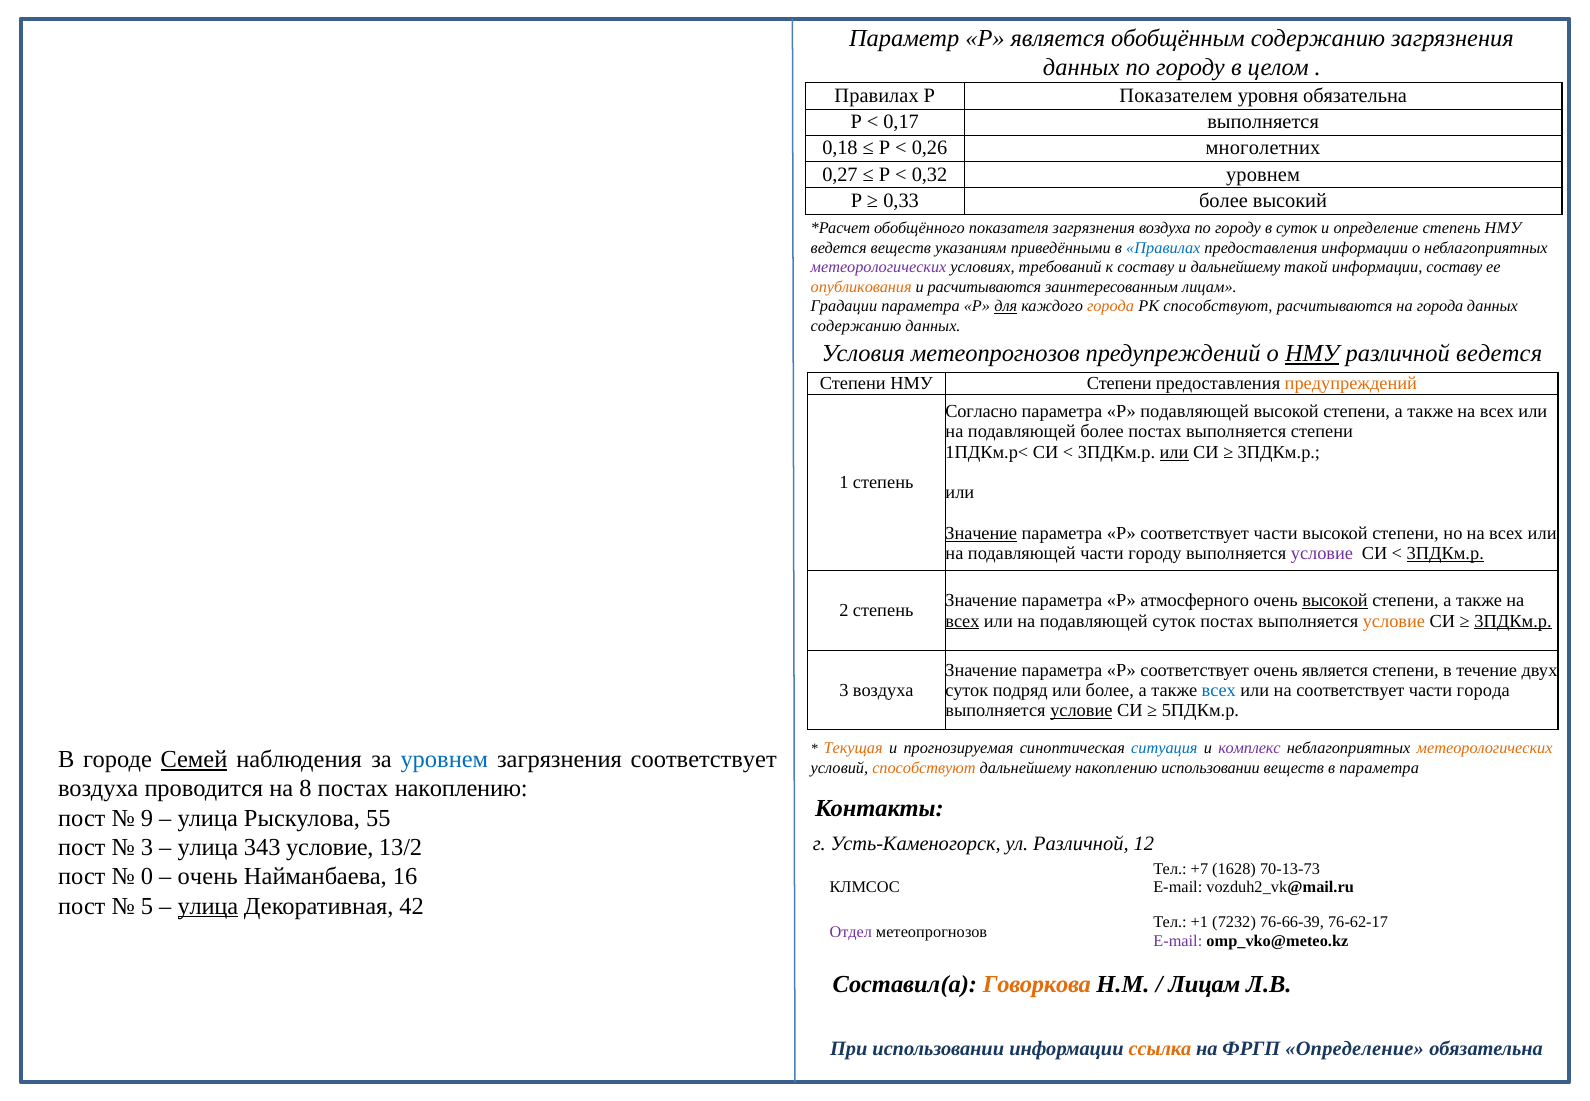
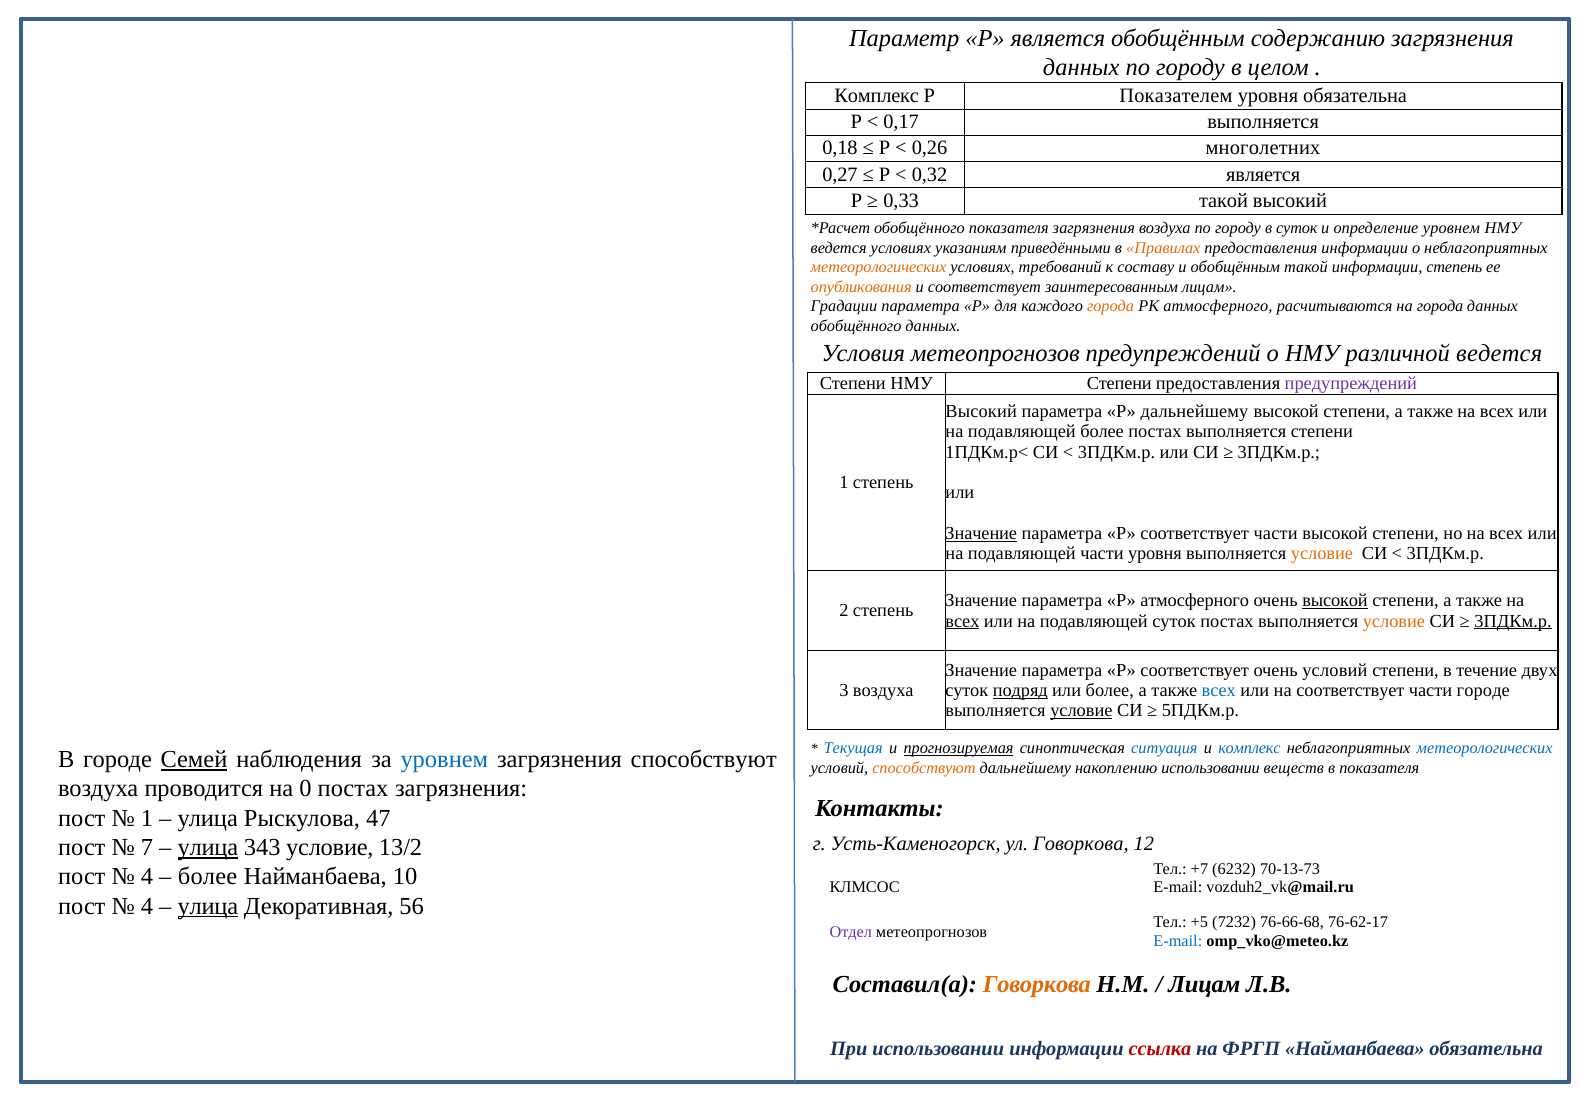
Правилах: Правилах -> Комплекс (877, 96)
0,32 уровнем: уровнем -> является (1263, 174)
0,33 более: более -> такой (1224, 201)
определение степень: степень -> уровнем (1452, 228)
ведется веществ: веществ -> условиях (901, 248)
Правилах colour: blue -> orange (1163, 248)
метеорологических colour: purple -> orange (879, 267)
и дальнейшему: дальнейшему -> обобщённым (1235, 267)
информации составу: составу -> степень (1454, 267)
и расчитываются: расчитываются -> соответствует (984, 287)
для underline: present -> none (1006, 306)
РК способствуют: способствуют -> атмосферного (1218, 306)
содержанию: содержанию -> обобщённого (856, 326)
НМУ underline: present -> none (1312, 354)
предупреждений colour: orange -> purple (1351, 383)
Согласно: Согласно -> Высокий (981, 411)
Р подавляющей: подавляющей -> дальнейшему (1195, 411)
или underline: present -> none (1174, 452)
части городу: городу -> уровня (1155, 554)
условие colour: purple -> orange (1322, 554)
3ПДКм.р underline: present -> none (1445, 554)
очень является: является -> условий (1335, 670)
подряд underline: none -> present (1020, 690)
части города: города -> городе (1483, 690)
Текущая colour: orange -> blue (853, 748)
прогнозируемая underline: none -> present (959, 748)
комплекс colour: purple -> blue (1249, 748)
метеорологических colour: orange -> blue (1485, 748)
загрязнения соответствует: соответствует -> способствуют (704, 759)
в параметра: параметра -> показателя (1379, 768)
8: 8 -> 0 (305, 788)
постах накоплению: накоплению -> загрязнения (461, 788)
9: 9 -> 1 (147, 818)
55: 55 -> 47 (378, 818)
ул Различной: Различной -> Говоркова (1081, 843)
3: 3 -> 7 (147, 847)
улица underline: none -> present (208, 847)
1628: 1628 -> 6232 (1234, 869)
0: 0 -> 4 (147, 877)
очень: очень -> более (208, 877)
16: 16 -> 10 (405, 877)
5: 5 -> 4 (147, 906)
42: 42 -> 56 (412, 906)
+1: +1 -> +5 (1199, 922)
76-66-39: 76-66-39 -> 76-66-68 (1292, 922)
E-mail colour: purple -> blue (1178, 940)
ссылка colour: orange -> red (1160, 1048)
ФРГП Определение: Определение -> Найманбаева (1355, 1048)
